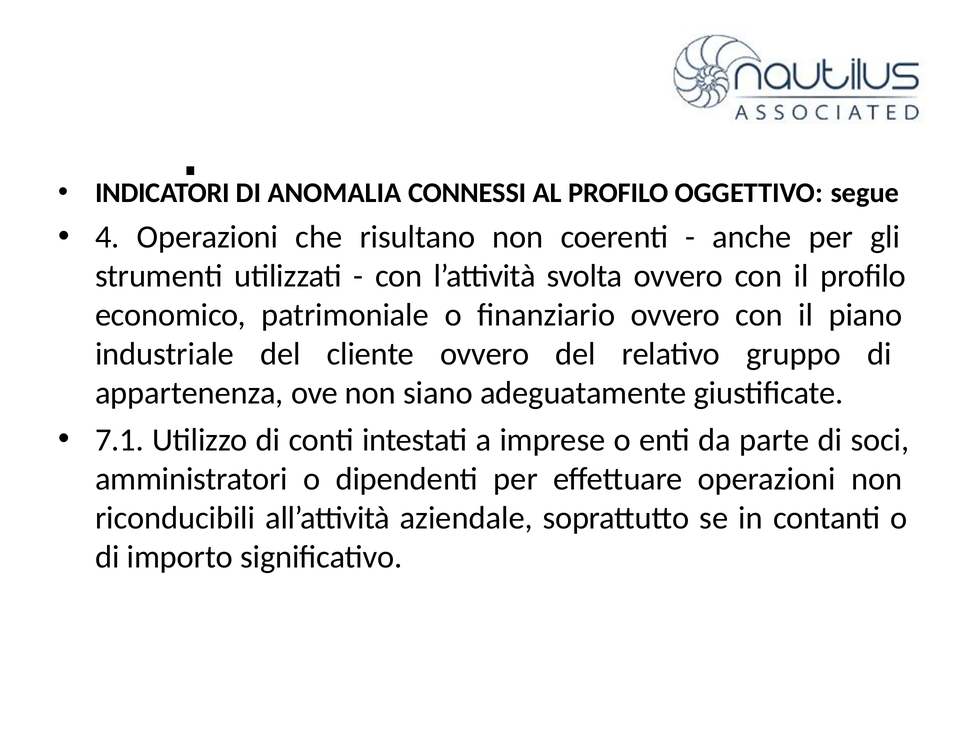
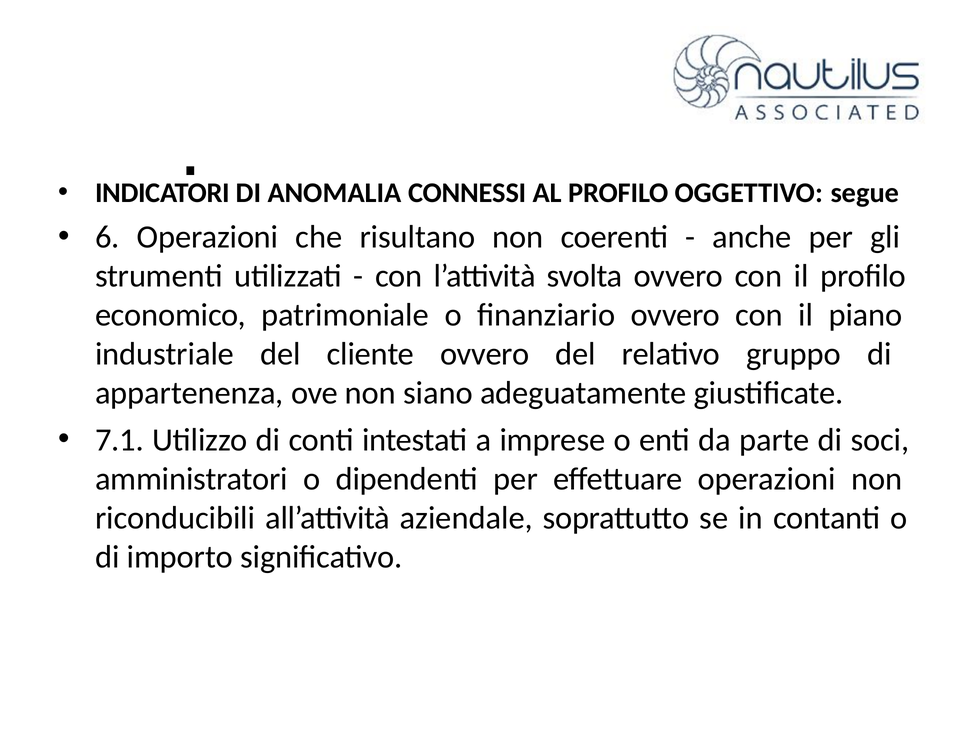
4: 4 -> 6 (107, 237)
